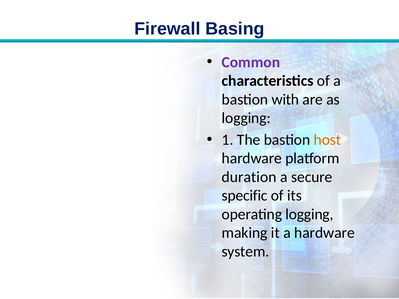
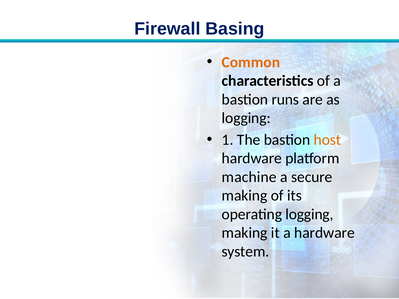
Common colour: purple -> orange (251, 62)
with: with -> runs (285, 99)
duration: duration -> machine (249, 177)
specific: specific -> making (245, 196)
